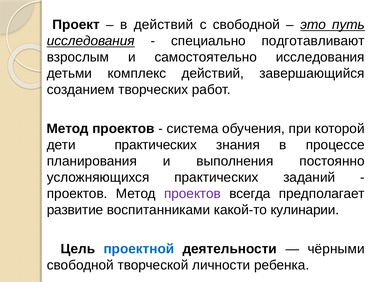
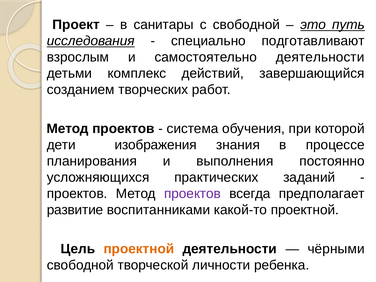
в действий: действий -> санитары (164, 25)
самостоятельно исследования: исследования -> деятельности (320, 57)
дети практических: практических -> изображения (156, 145)
какой-то кулинарии: кулинарии -> проектной (305, 210)
проектной colour: blue -> orange (139, 249)
